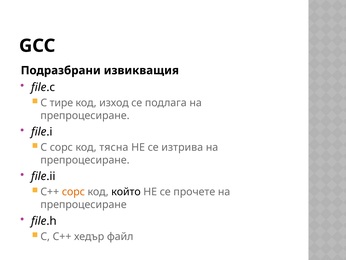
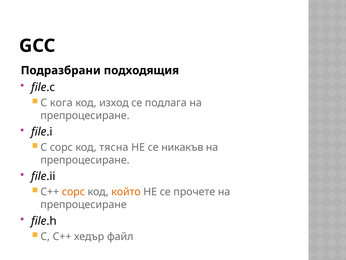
извикващия: извикващия -> подходящия (141, 70)
тире: тире -> кога (61, 103)
изтрива: изтрива -> никакъв (182, 147)
който colour: black -> orange (126, 192)
